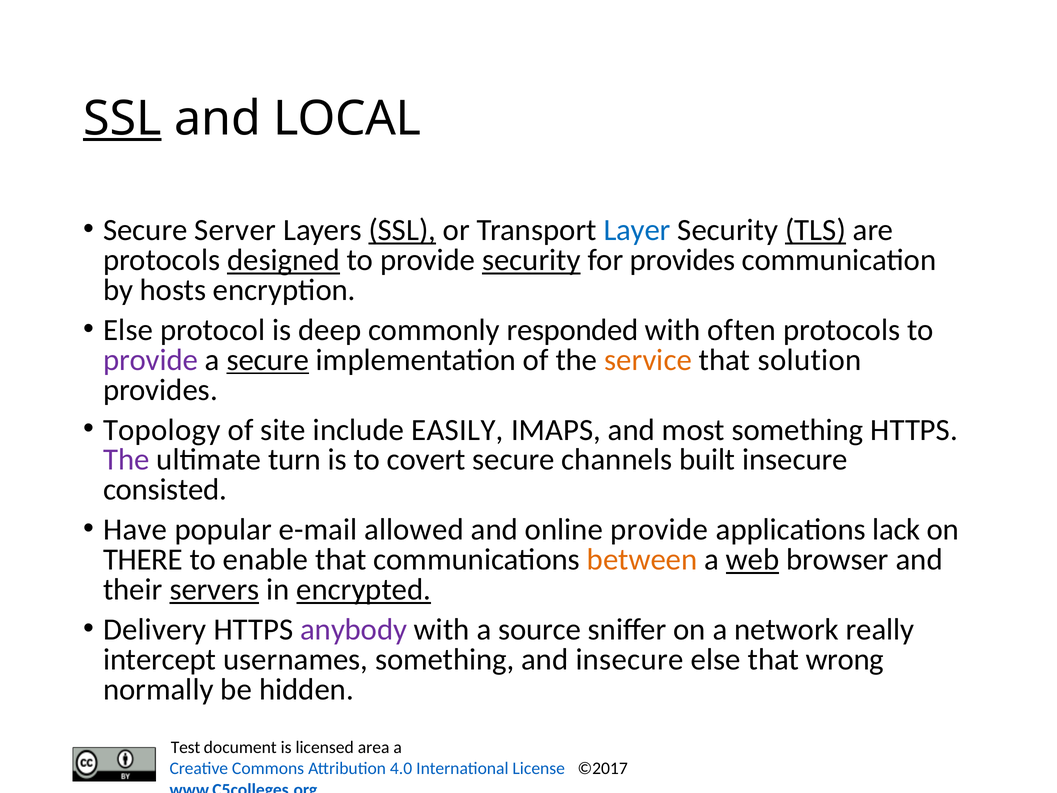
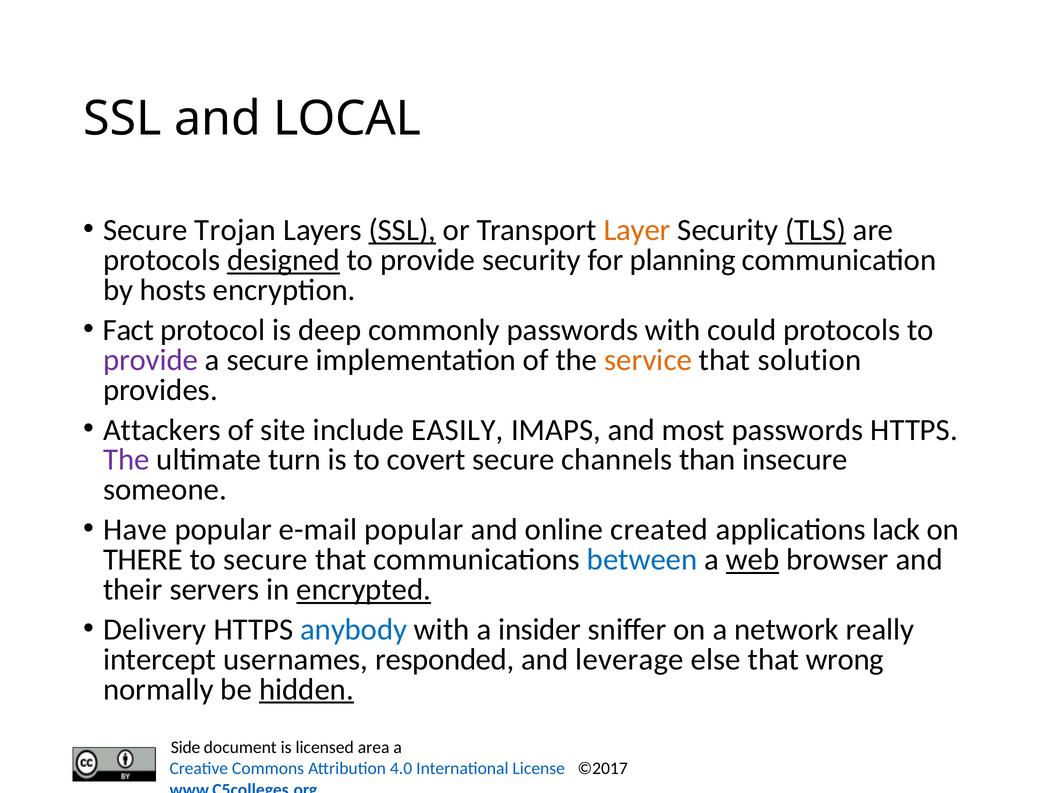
SSL underline: present -> none (122, 119)
Server: Server -> Trojan (235, 230)
Layer colour: blue -> orange (637, 230)
security underline: present -> none (531, 260)
for provides: provides -> planning (683, 260)
Else: Else -> Fact (128, 330)
commonly responded: responded -> passwords (572, 330)
often: often -> could (742, 330)
secure underline: present -> none (268, 360)
Topology: Topology -> Attackers (162, 430)
most something: something -> passwords (798, 430)
built: built -> than (707, 460)
consisted: consisted -> someone (165, 490)
e-mail allowed: allowed -> popular (414, 529)
online provide: provide -> created (659, 529)
to enable: enable -> secure (265, 559)
between colour: orange -> blue (642, 559)
servers underline: present -> none (214, 589)
anybody colour: purple -> blue (354, 629)
source: source -> insider (540, 629)
usernames something: something -> responded (445, 659)
and insecure: insecure -> leverage (630, 659)
hidden underline: none -> present (306, 689)
Test: Test -> Side (186, 747)
